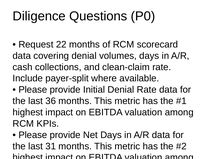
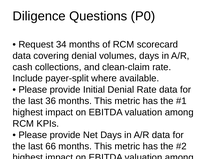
22: 22 -> 34 (61, 44)
31: 31 -> 66 (51, 146)
